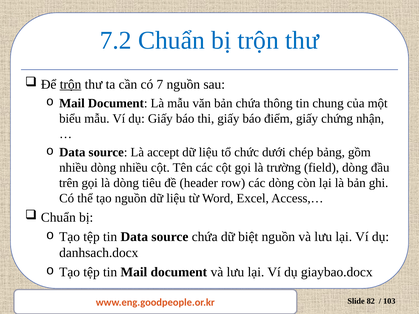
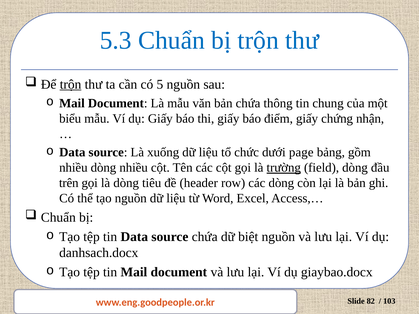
7.2: 7.2 -> 5.3 (116, 41)
7: 7 -> 5 (160, 84)
accept: accept -> xuống (163, 152)
chép: chép -> page (301, 152)
trường underline: none -> present (284, 168)
